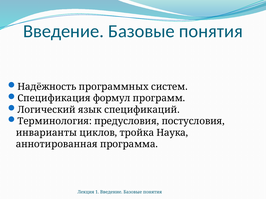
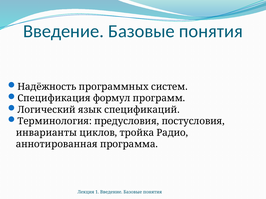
Наука: Наука -> Радио (172, 133)
